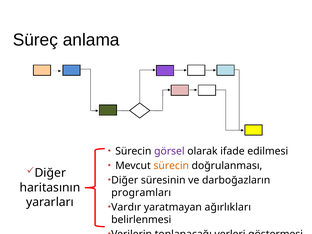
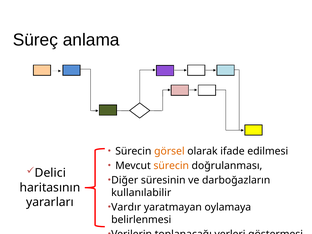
görsel colour: purple -> orange (169, 151)
Diğer: Diğer -> Delici (50, 173)
programları: programları -> kullanılabilir (141, 193)
ağırlıkları: ağırlıkları -> oylamaya (228, 207)
